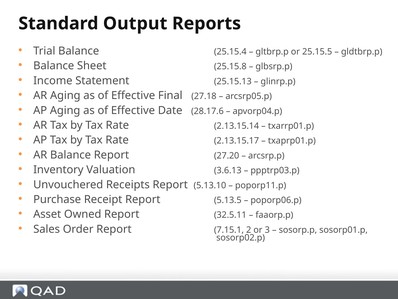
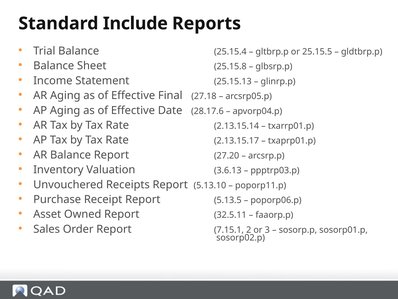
Output: Output -> Include (135, 23)
